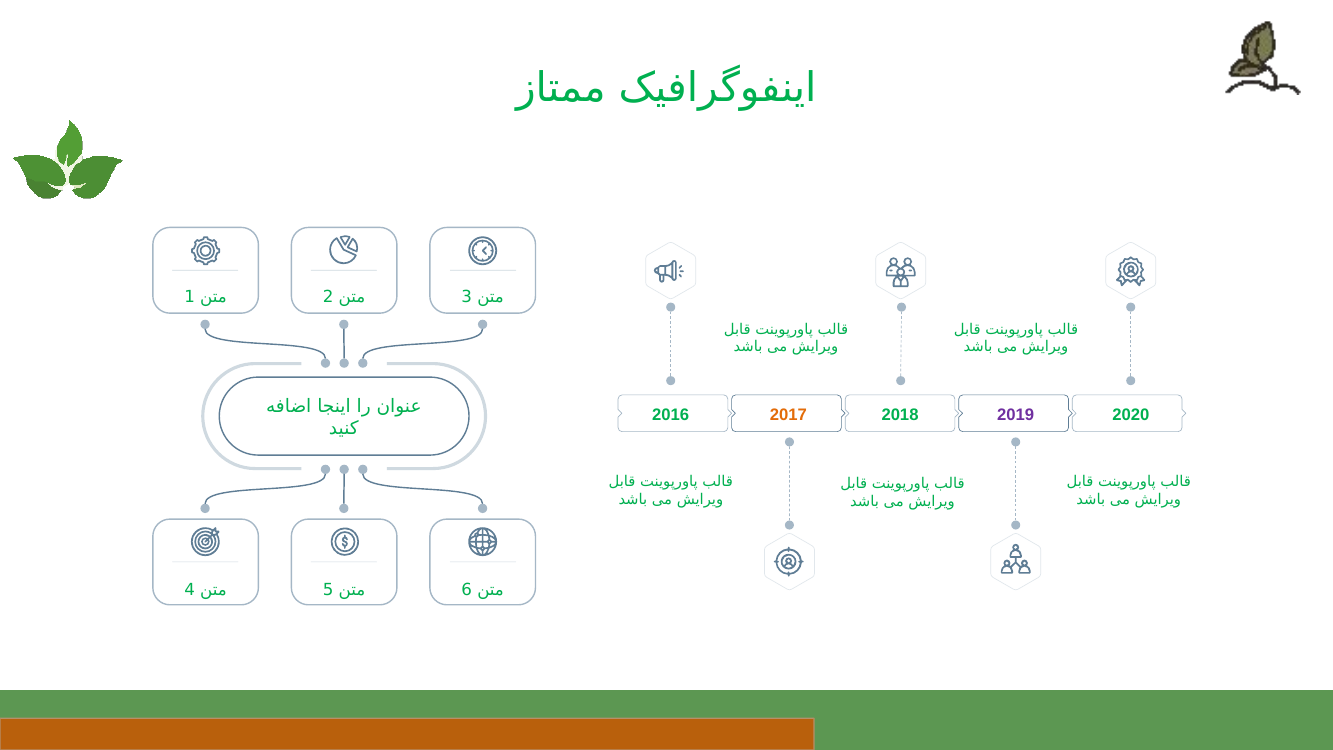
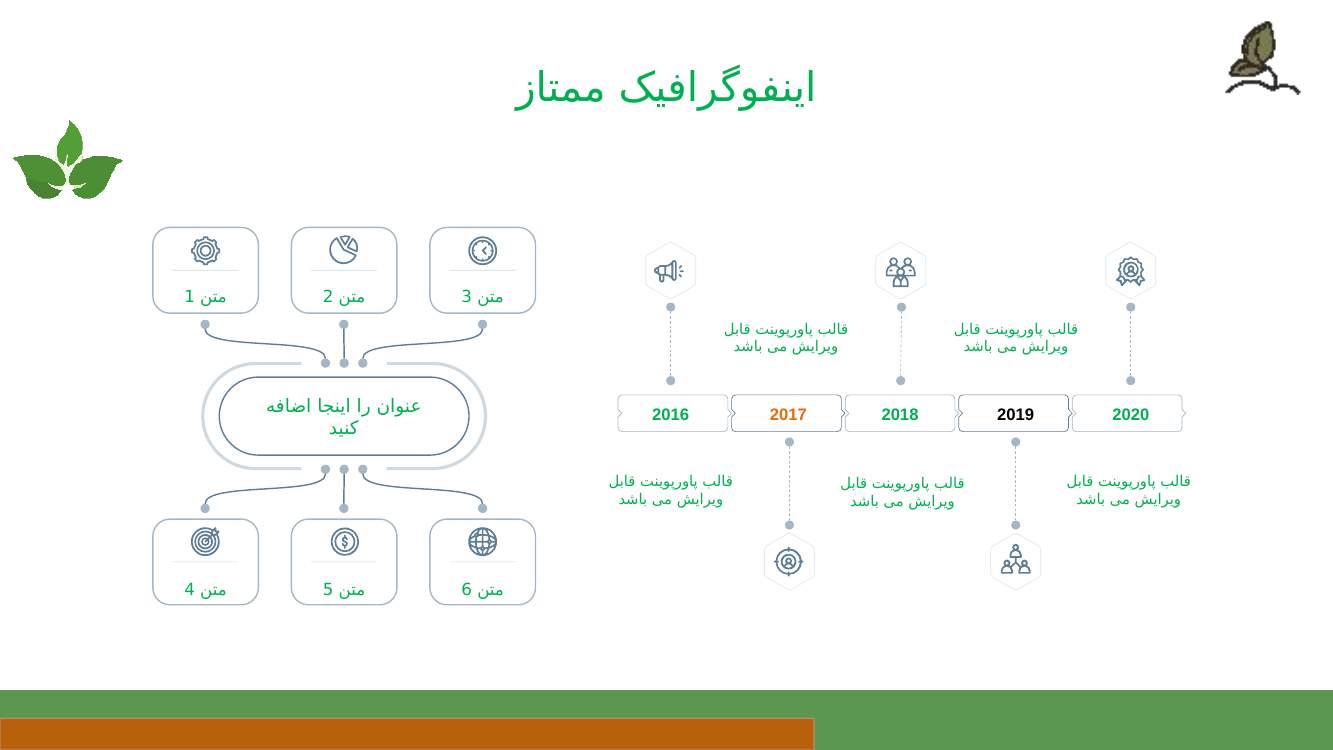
2019 colour: purple -> black (1016, 414)
